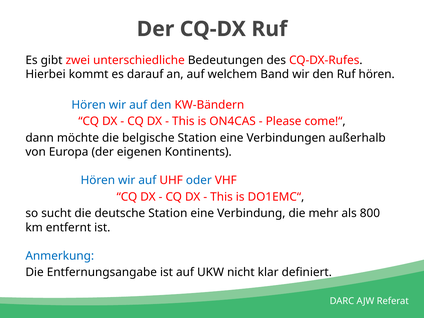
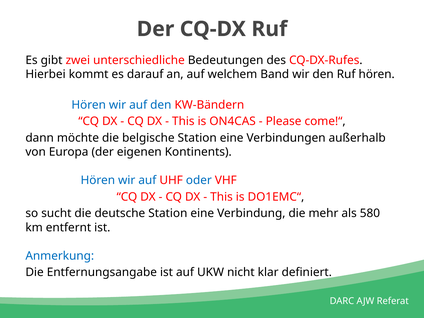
800: 800 -> 580 (370, 213)
